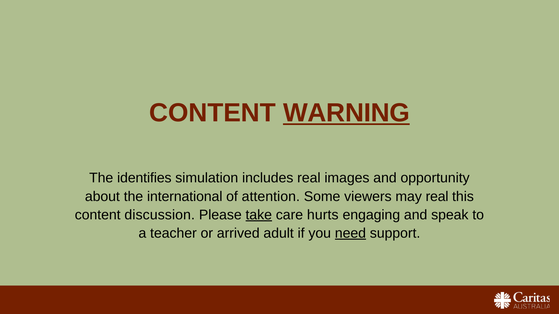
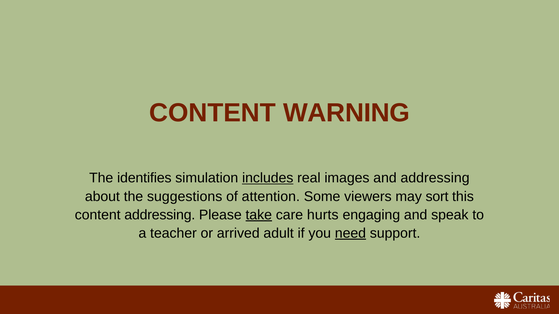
WARNING underline: present -> none (346, 113)
includes underline: none -> present (268, 178)
and opportunity: opportunity -> addressing (435, 178)
international: international -> suggestions (185, 197)
may real: real -> sort (437, 197)
content discussion: discussion -> addressing (160, 215)
